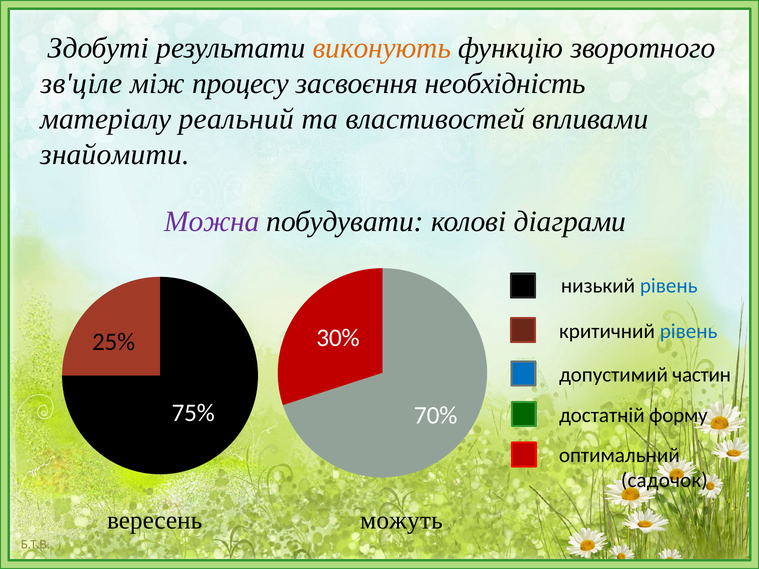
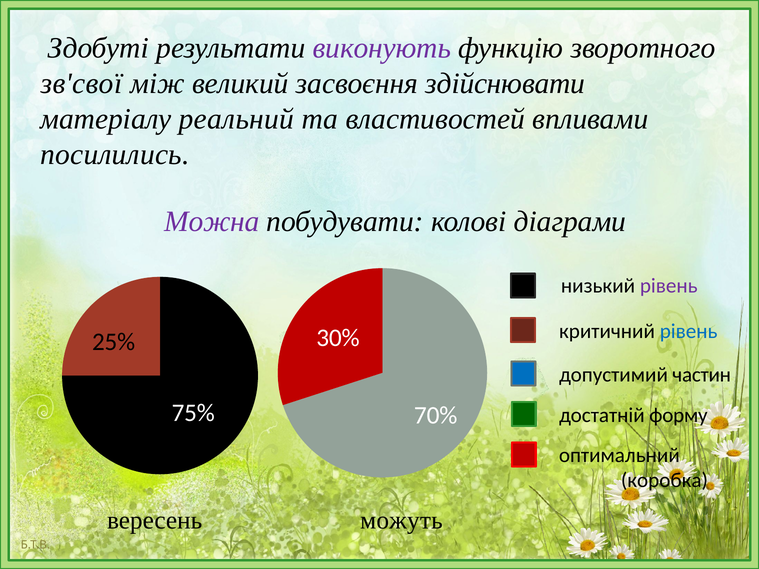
виконують colour: orange -> purple (382, 48)
зв'ціле: зв'ціле -> зв'свої (82, 83)
процесу: процесу -> великий (240, 83)
необхідність: необхідність -> здійснювати (505, 83)
знайомити: знайомити -> посилились (115, 154)
рівень colour: blue -> purple (669, 286)
садочок: садочок -> коробка (664, 481)
